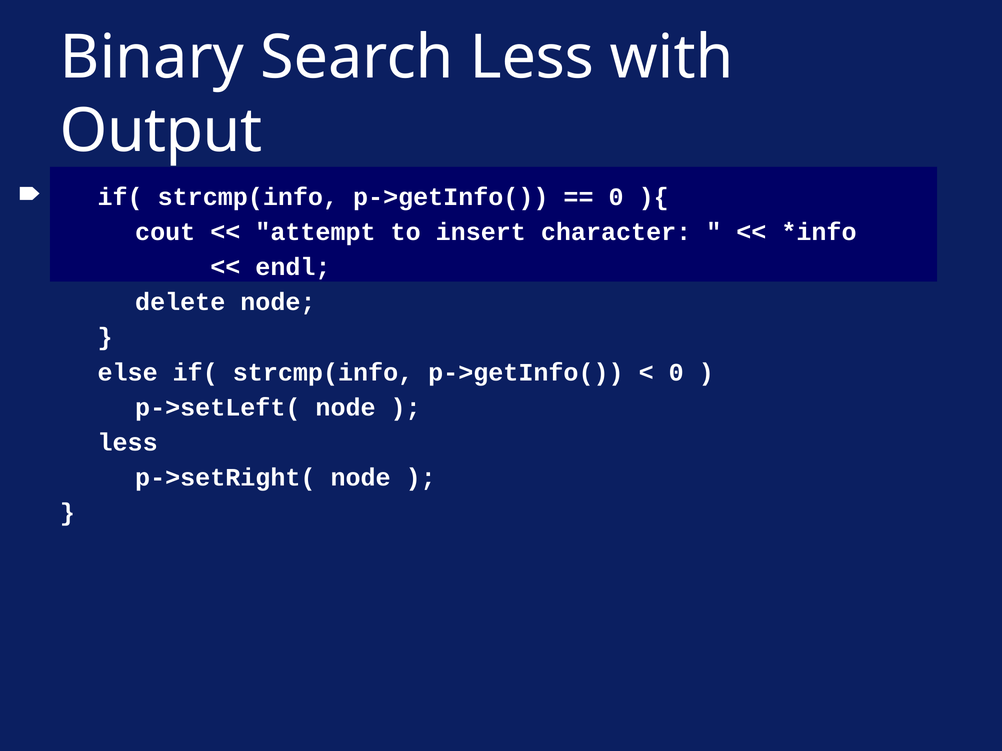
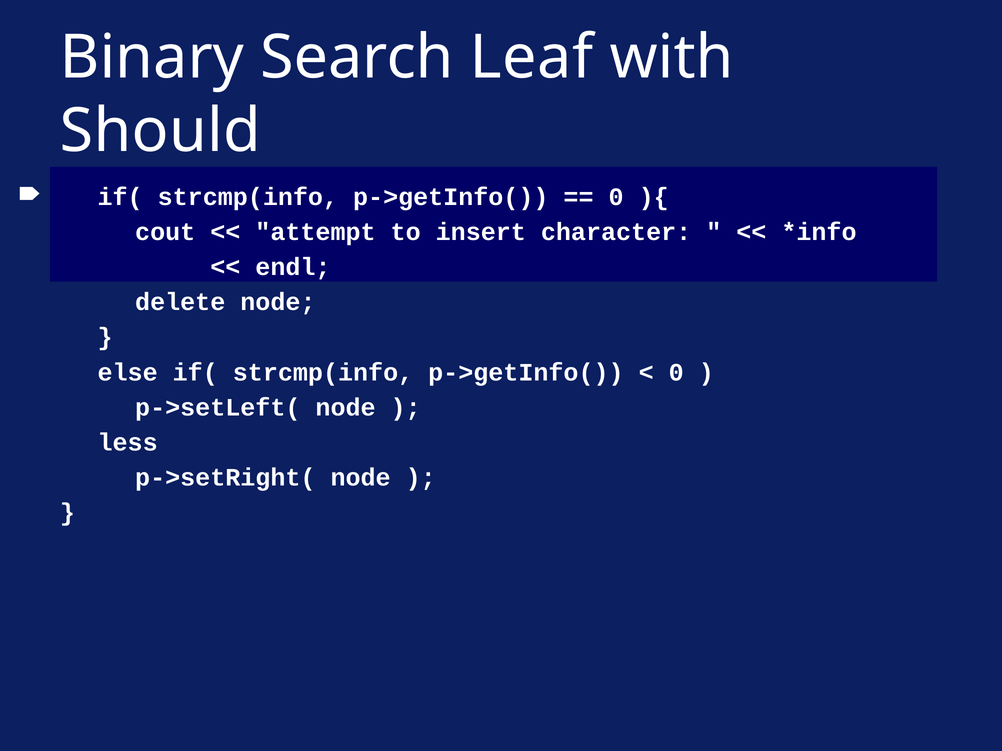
Search Less: Less -> Leaf (531, 58)
Output: Output -> Should (161, 131)
